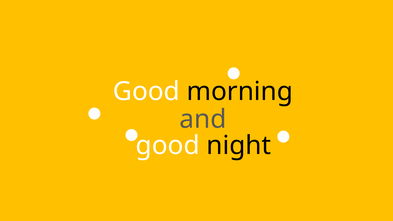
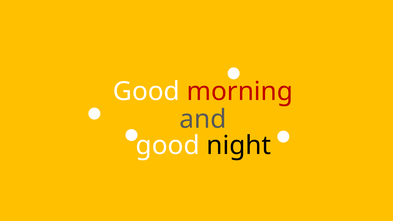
morning colour: black -> red (240, 92)
